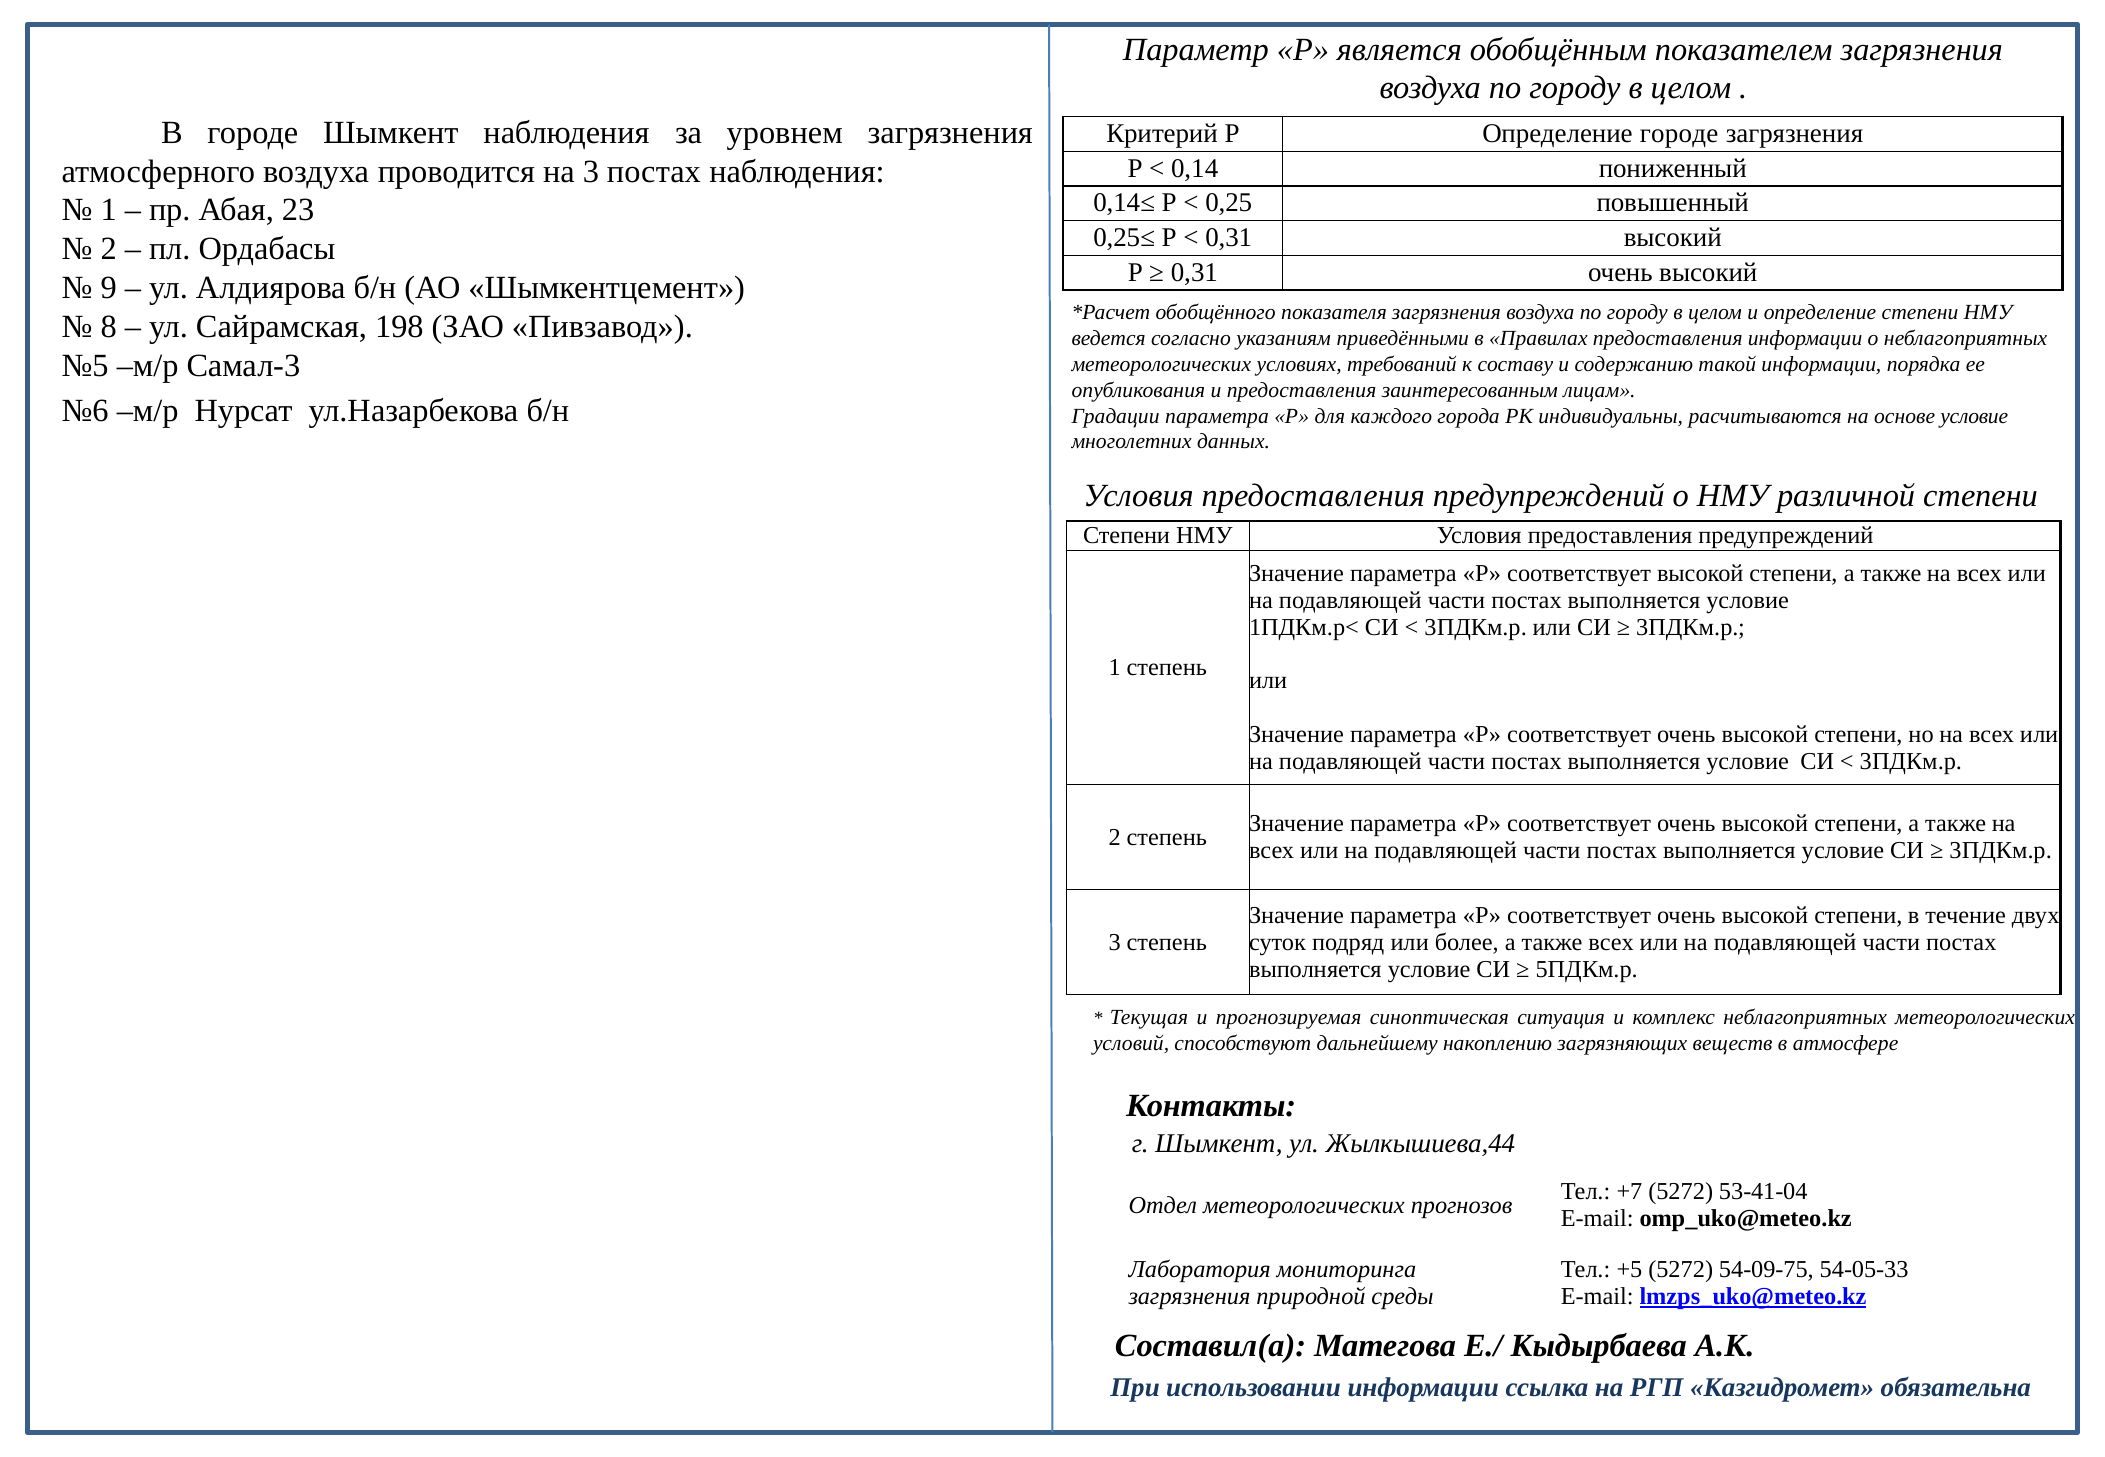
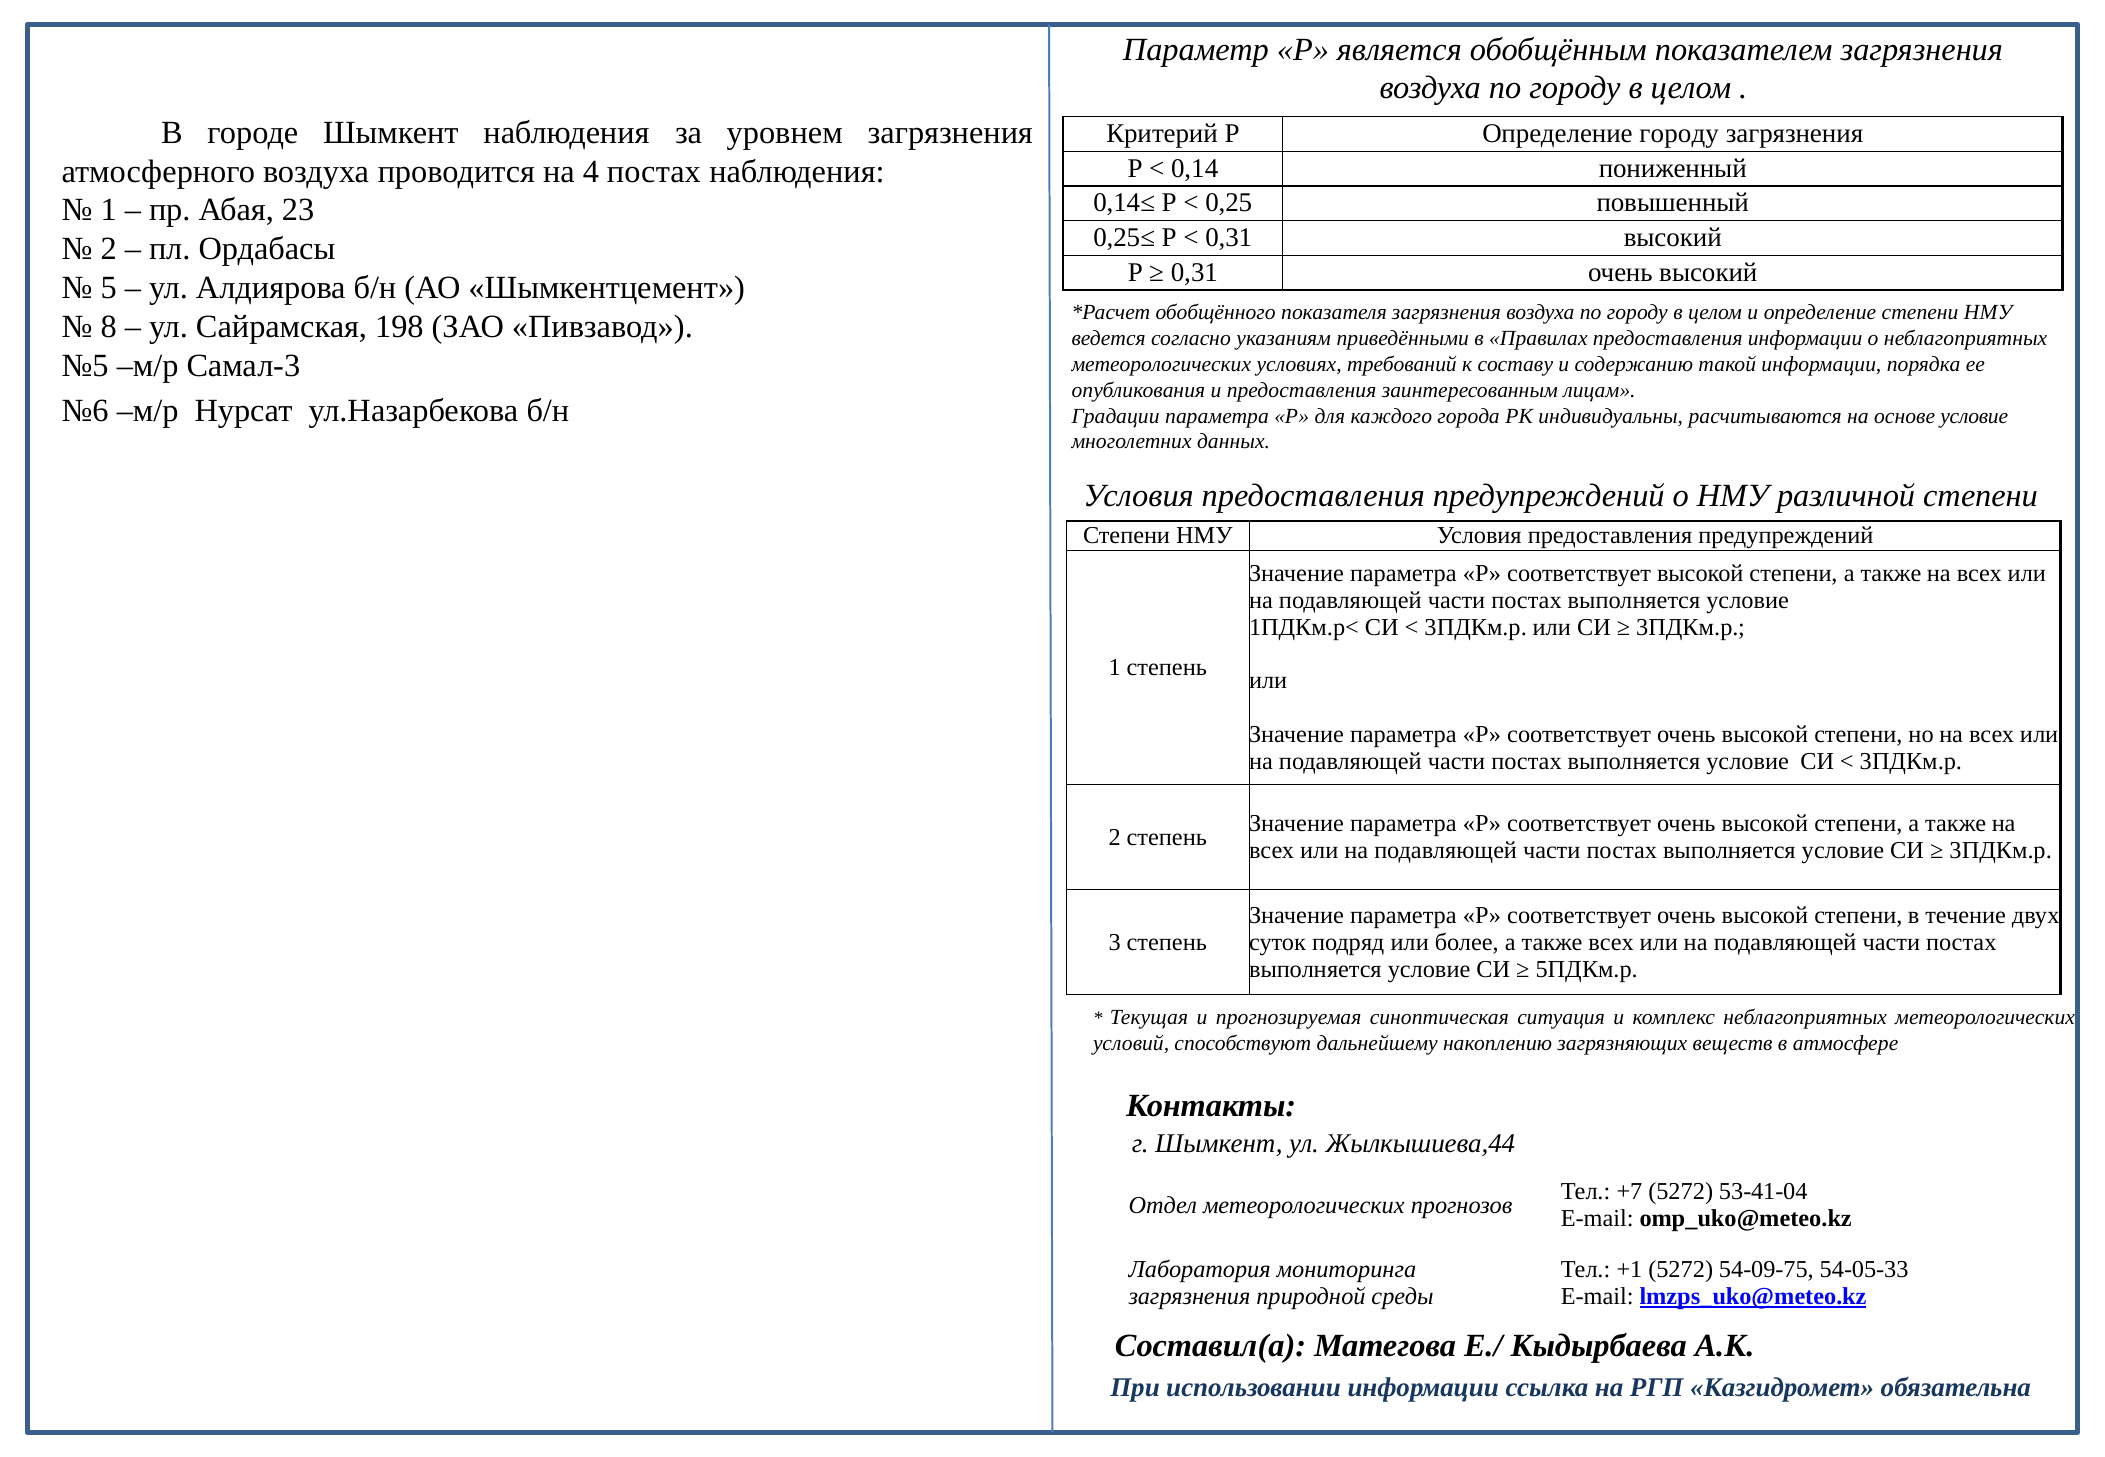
Определение городе: городе -> городу (1679, 134)
на 3: 3 -> 4 (591, 171)
9: 9 -> 5 (109, 288)
+5: +5 -> +1 (1629, 1270)
